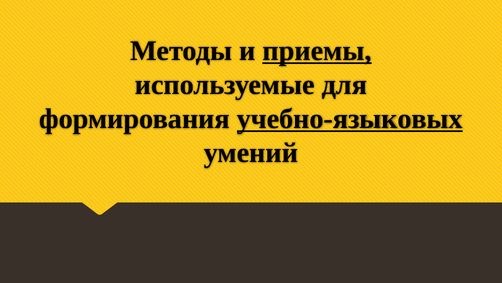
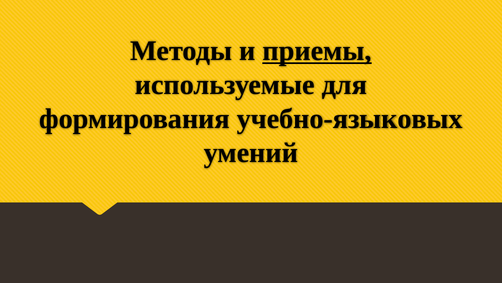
учебно-языковых underline: present -> none (350, 119)
